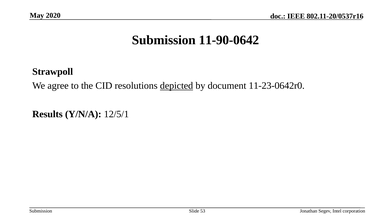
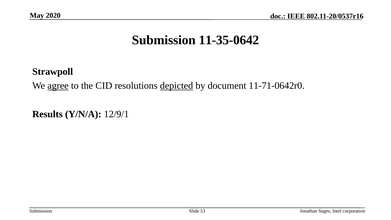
11-90-0642: 11-90-0642 -> 11-35-0642 (229, 40)
agree underline: none -> present (58, 86)
11-23-0642r0: 11-23-0642r0 -> 11-71-0642r0 (277, 86)
12/5/1: 12/5/1 -> 12/9/1 (116, 114)
